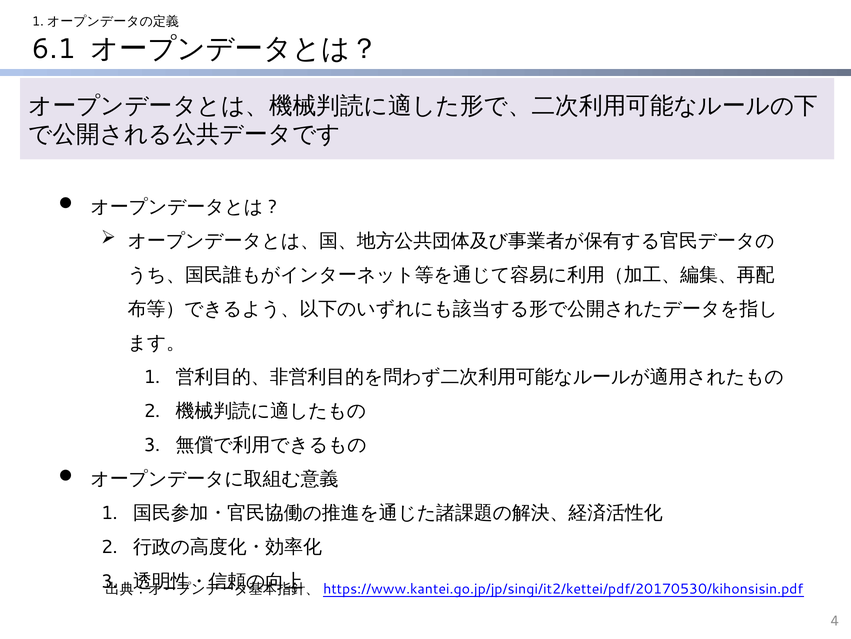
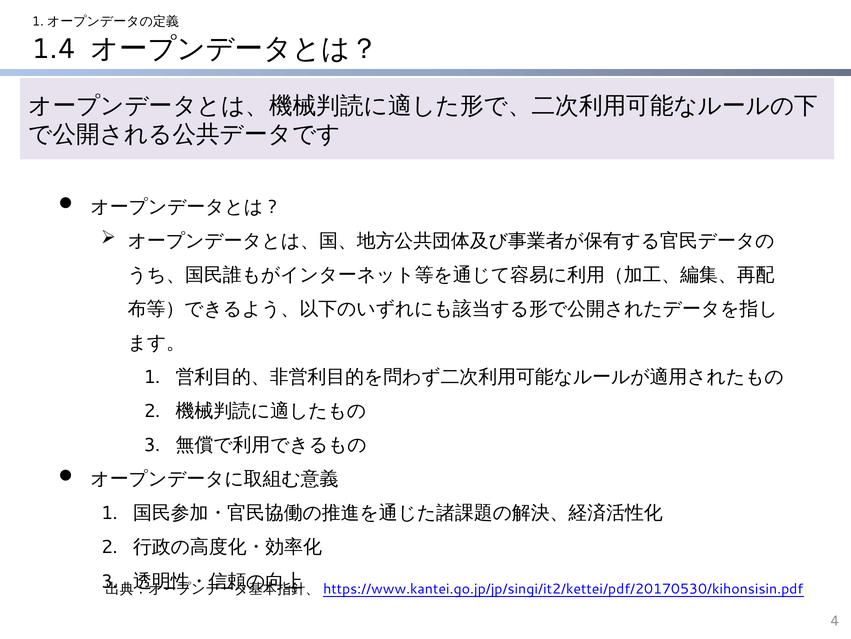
6.1: 6.1 -> 1.4 (54, 49)
